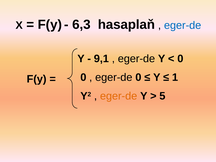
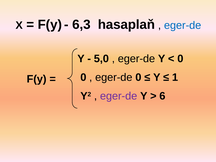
9,1: 9,1 -> 5,0 (101, 59)
eger-de colour: orange -> purple (119, 96)
5: 5 -> 6 (162, 96)
